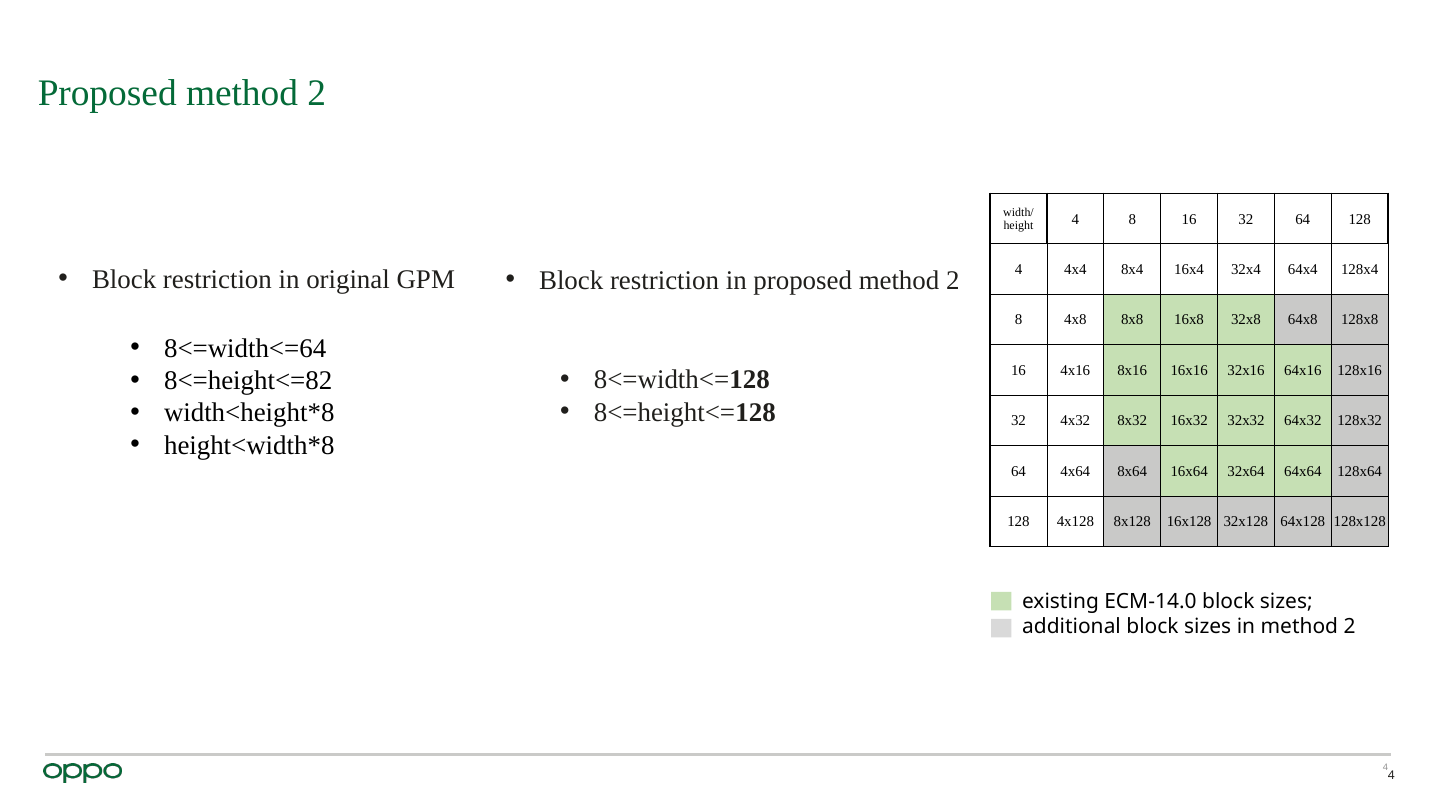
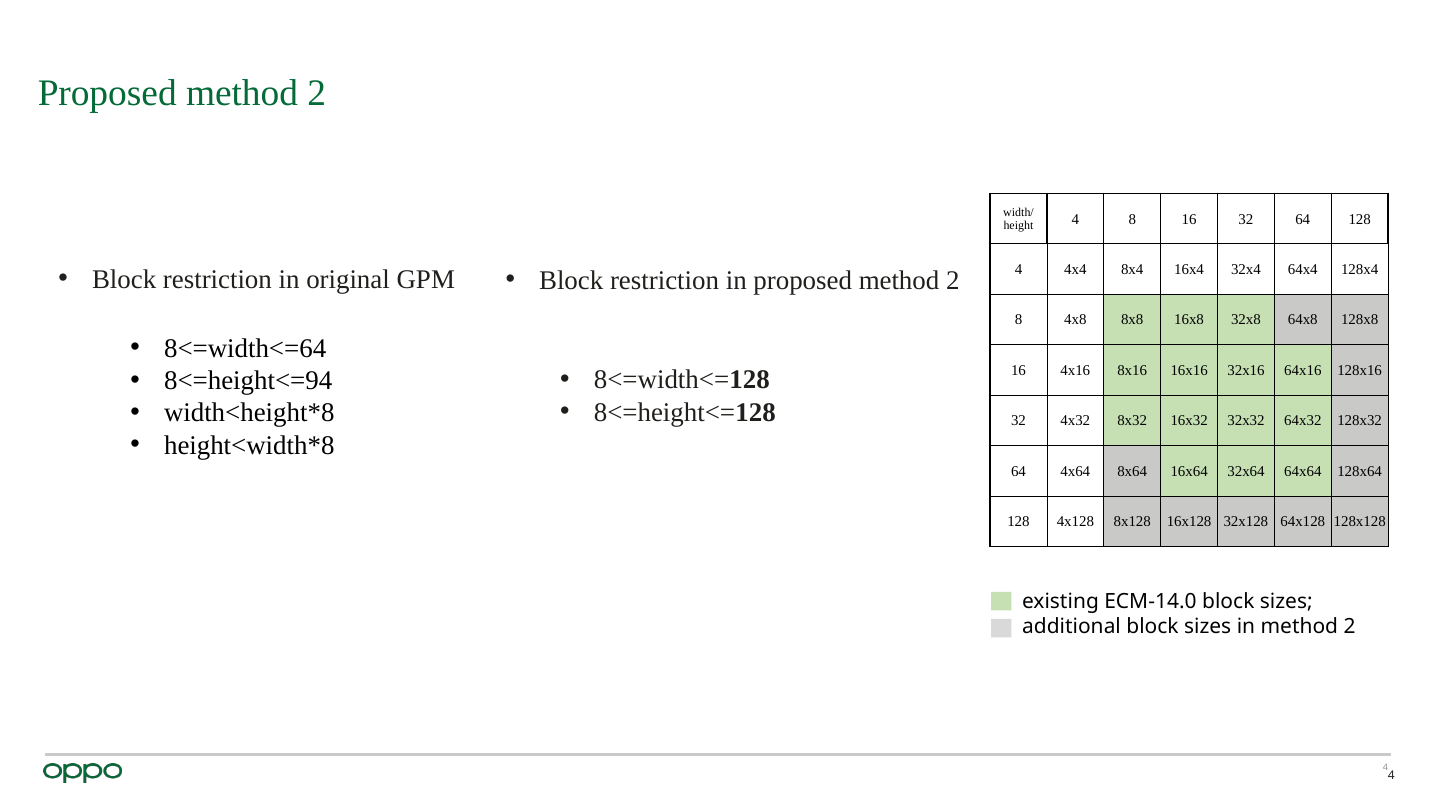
8<=height<=82: 8<=height<=82 -> 8<=height<=94 (248, 380)
